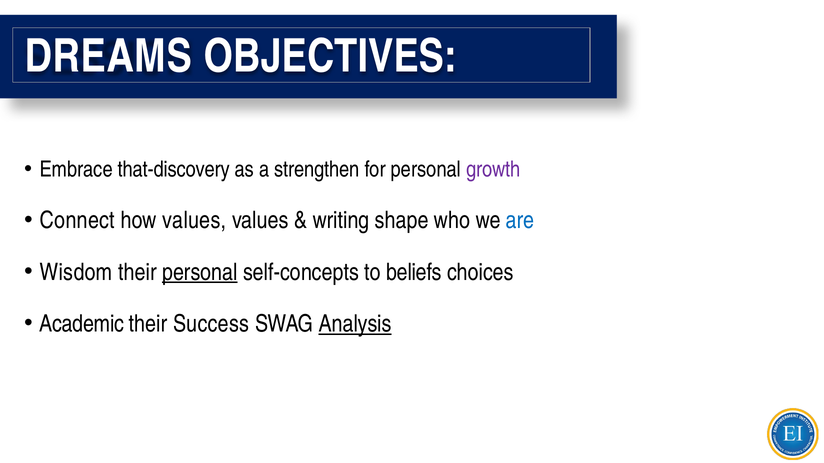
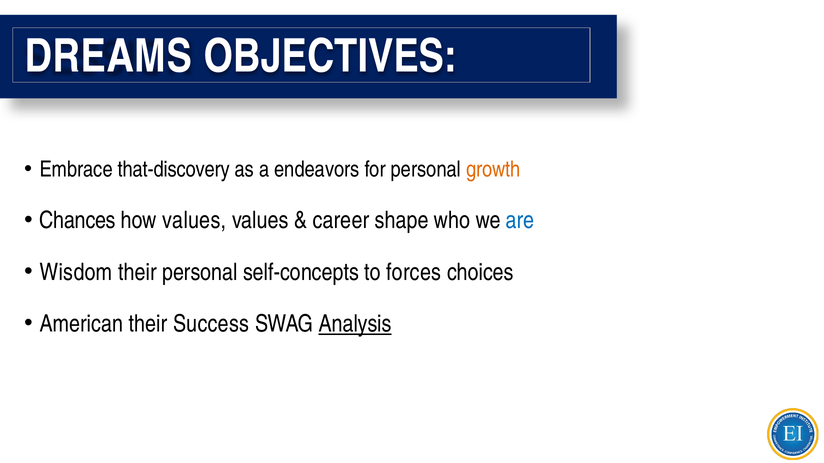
strengthen: strengthen -> endeavors (317, 170)
growth colour: purple -> orange (493, 170)
Connect: Connect -> Chances (78, 221)
writing: writing -> career (341, 221)
personal underline: present -> none (200, 272)
beliefs: beliefs -> forces (414, 272)
Academic: Academic -> American (81, 324)
